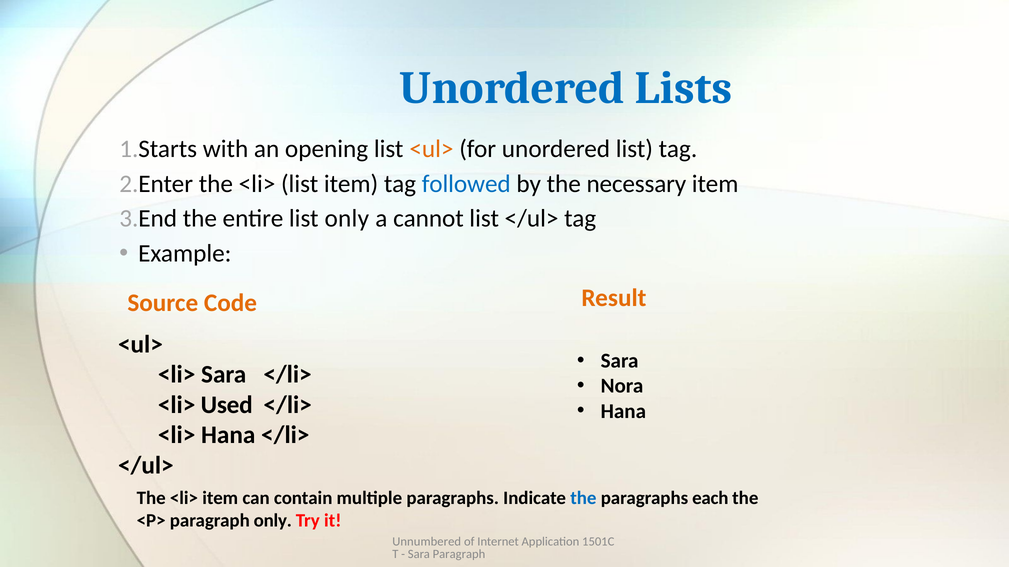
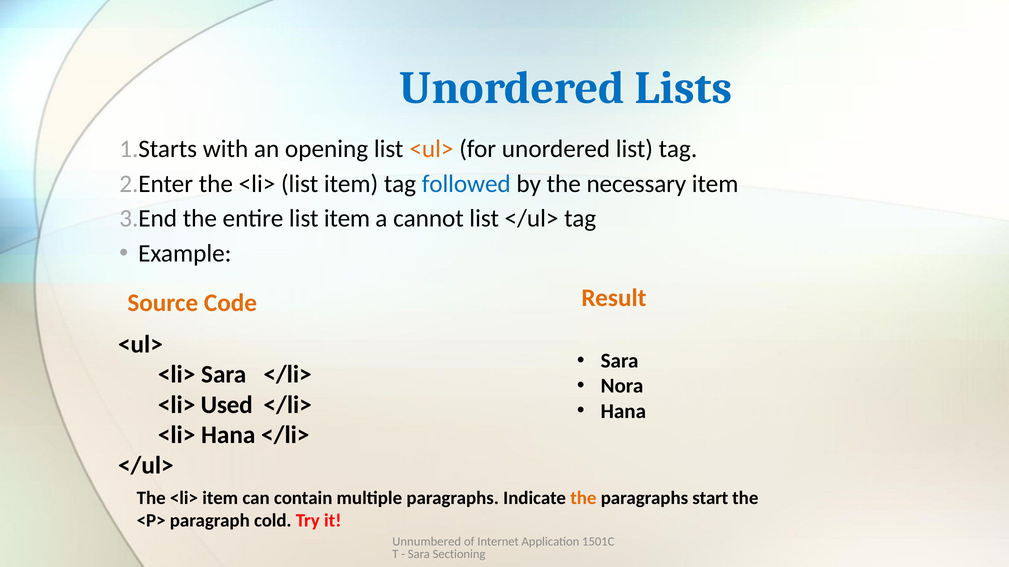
entire list only: only -> item (347, 219)
the colour: blue -> orange (583, 499)
each: each -> start (710, 499)
paragraph only: only -> cold (273, 521)
Sara Paragraph: Paragraph -> Sectioning (459, 554)
